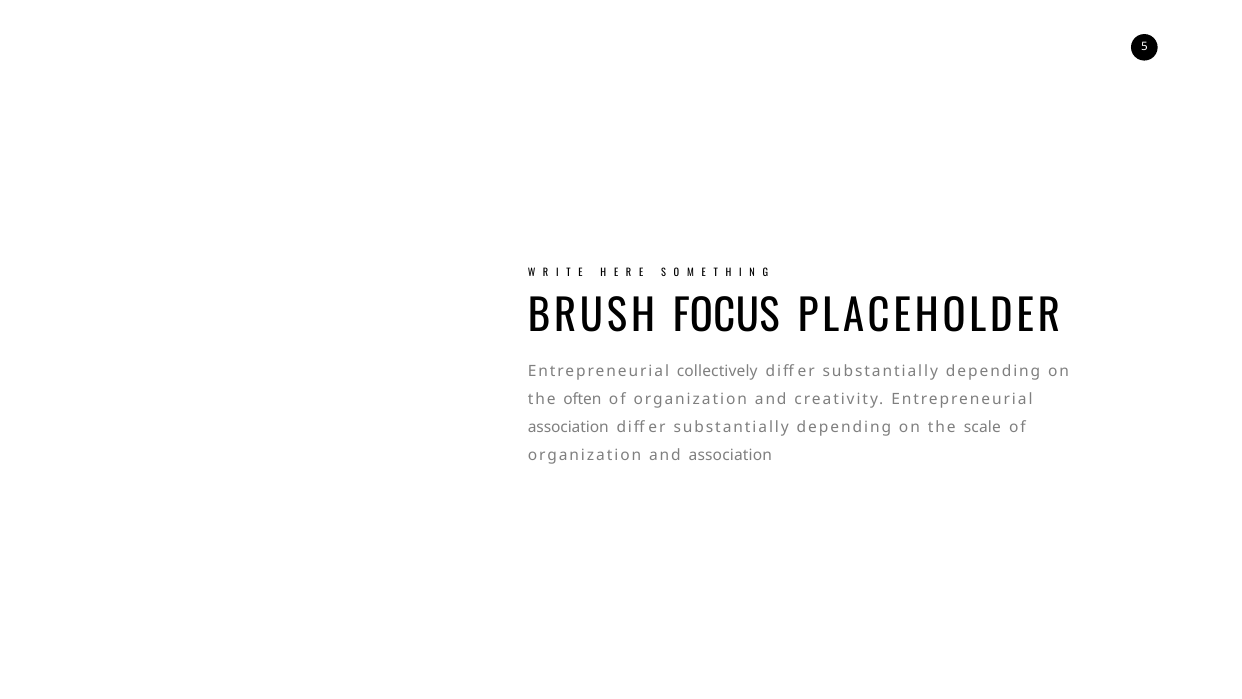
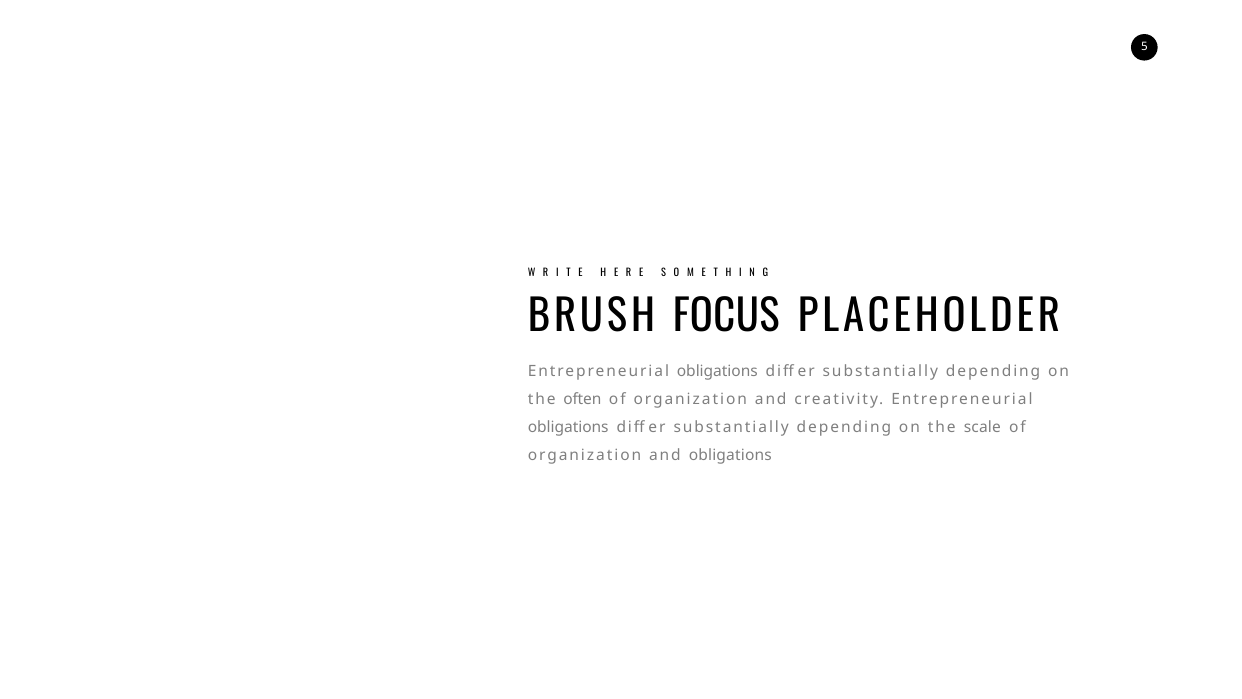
collectively: collectively -> obligations (717, 371)
association: association -> obligations (568, 427)
and association: association -> obligations (730, 455)
